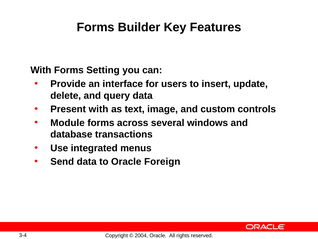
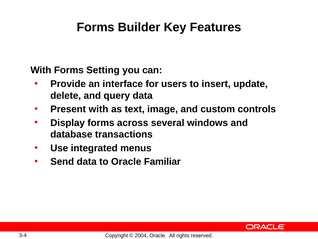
Module: Module -> Display (68, 123)
Foreign: Foreign -> Familiar (162, 161)
